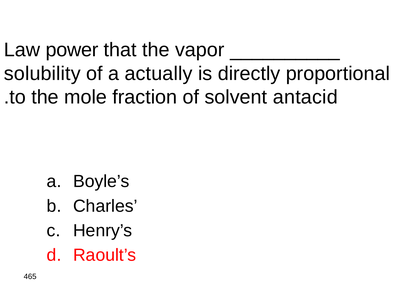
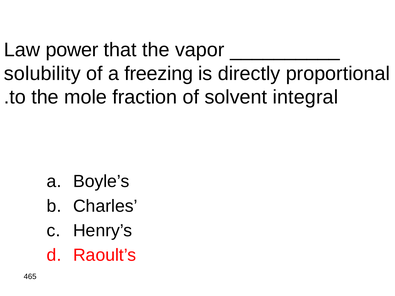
actually: actually -> freezing (159, 74)
antacid: antacid -> integral (305, 97)
